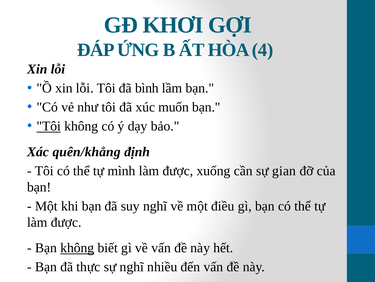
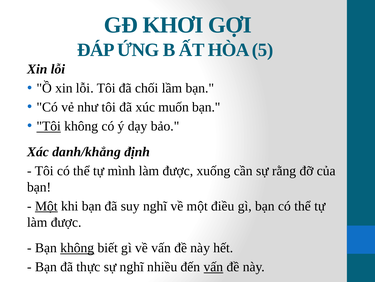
4: 4 -> 5 (263, 50)
bình: bình -> chối (147, 88)
quên/khẳng: quên/khẳng -> danh/khẳng (87, 151)
gian: gian -> rằng (284, 170)
Một underline: none -> present (46, 206)
vấn underline: none -> present (213, 266)
